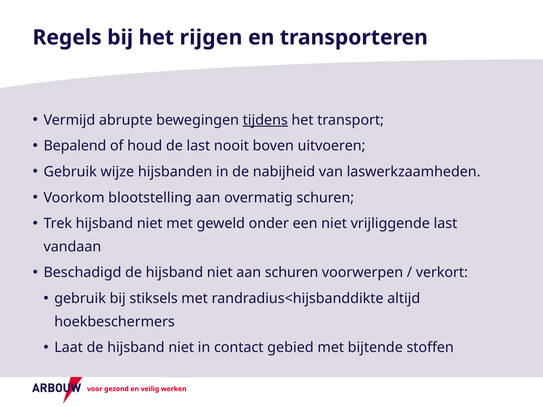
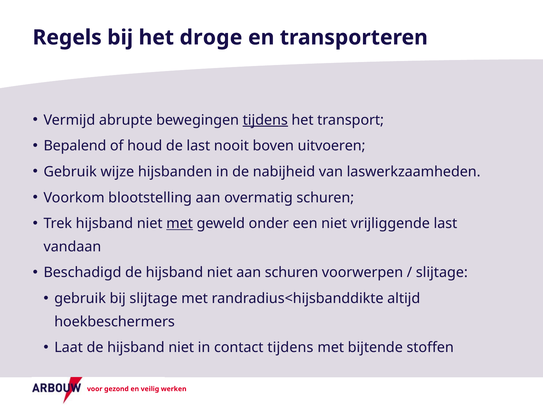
rijgen: rijgen -> droge (211, 38)
met underline: none -> present (180, 224)
verkort: verkort -> slijtage (442, 273)
bij stiksels: stiksels -> slijtage (154, 299)
contact gebied: gebied -> tijdens (290, 348)
